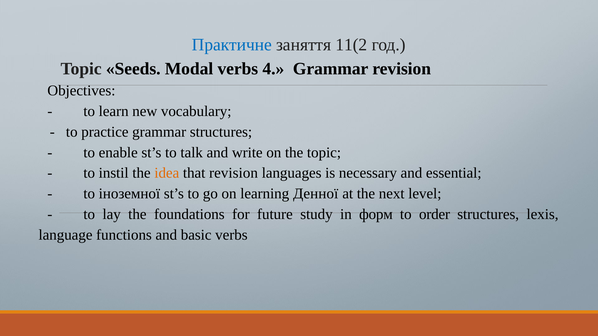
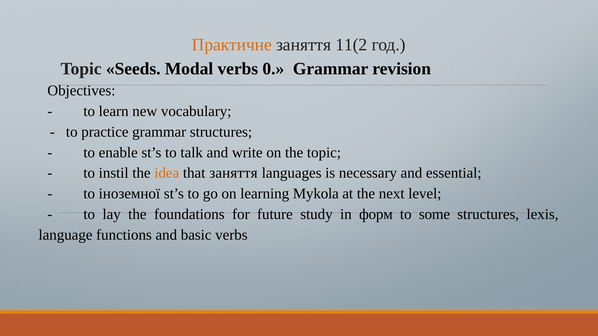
Практичне colour: blue -> orange (232, 45)
4: 4 -> 0 (273, 69)
that revision: revision -> заняття (233, 173)
Денної: Денної -> Mykola (316, 194)
order: order -> some (435, 214)
